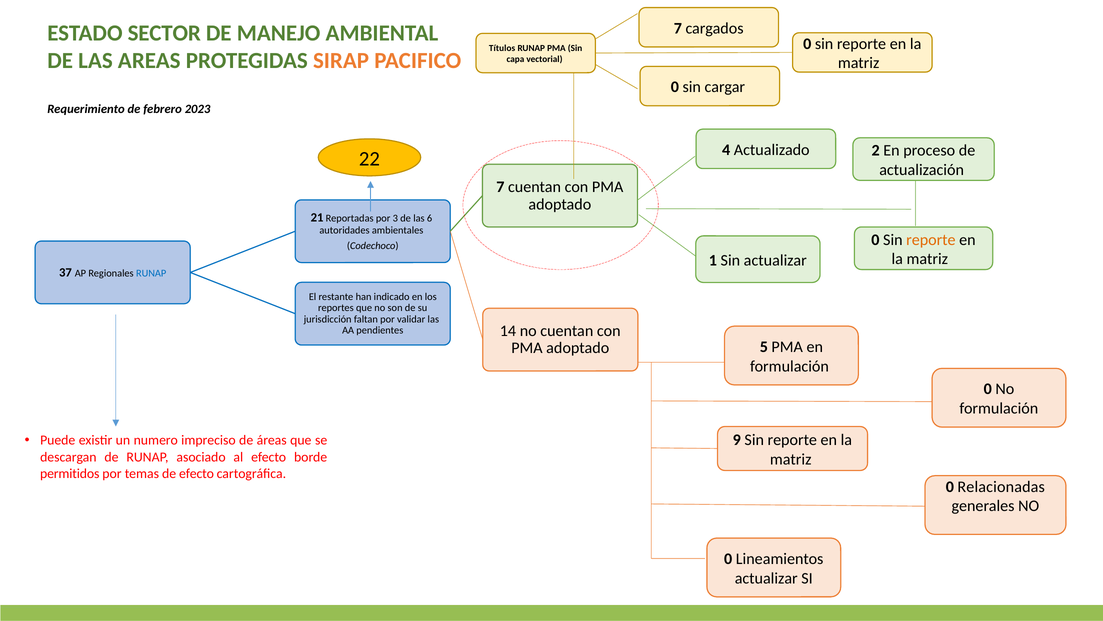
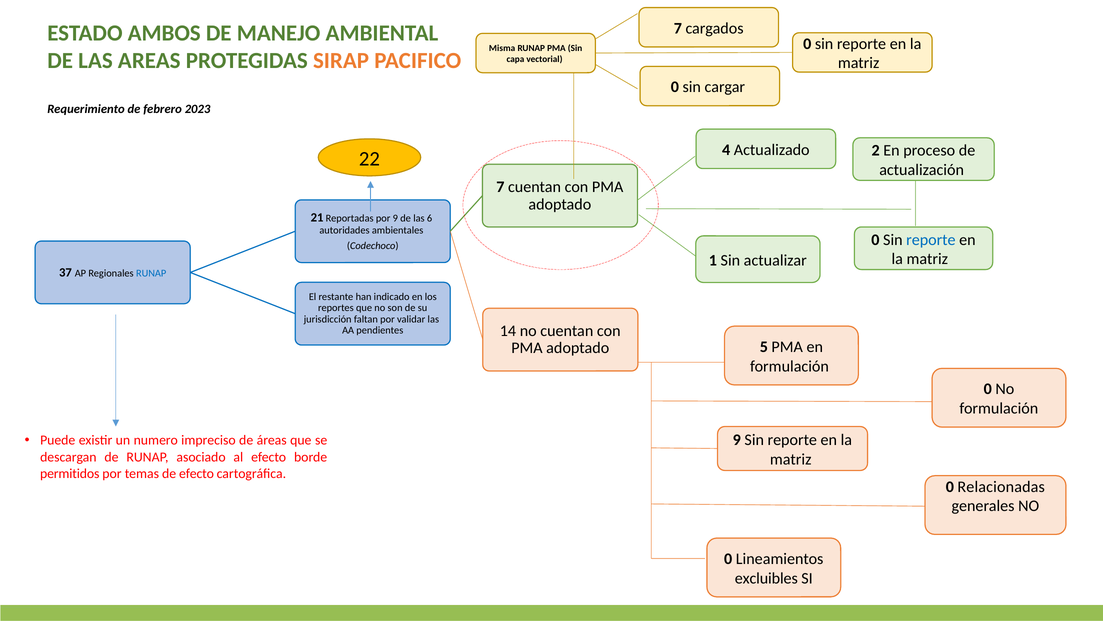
SECTOR: SECTOR -> AMBOS (164, 33)
Títulos: Títulos -> Misma (502, 48)
por 3: 3 -> 9 (395, 218)
reporte colour: orange -> blue (931, 239)
actualizar: actualizar -> excluibles (766, 578)
